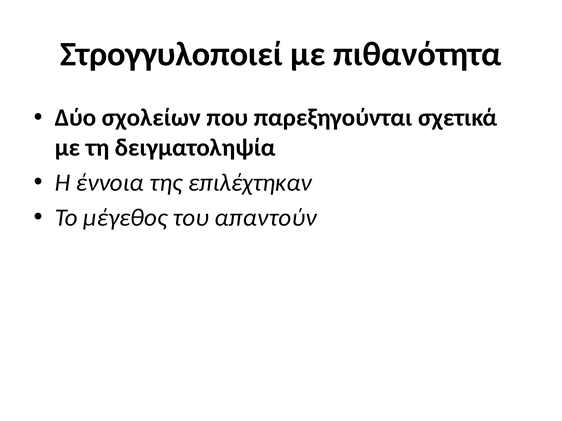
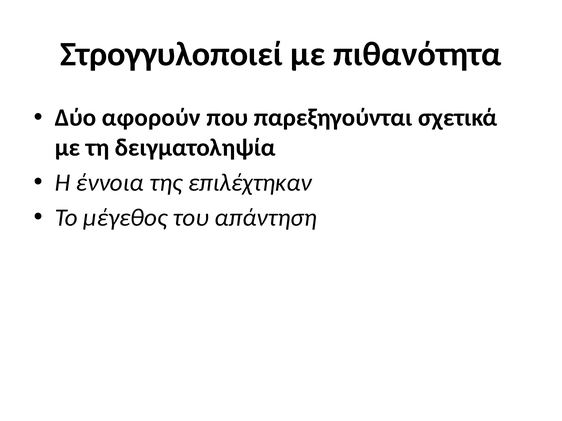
σχολείων: σχολείων -> αφορούν (151, 118)
απαντούν: απαντούν -> απάντηση (266, 218)
